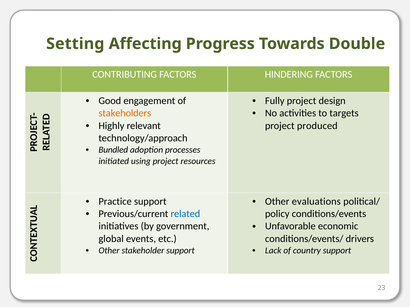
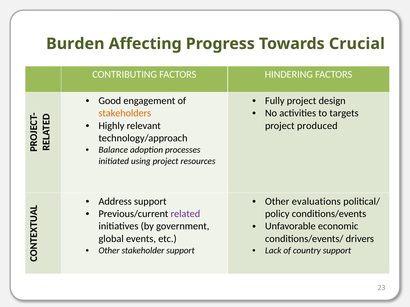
Setting: Setting -> Burden (75, 44)
Double: Double -> Crucial (357, 44)
Bundled: Bundled -> Balance (113, 150)
Practice: Practice -> Address (115, 202)
related colour: blue -> purple (185, 214)
